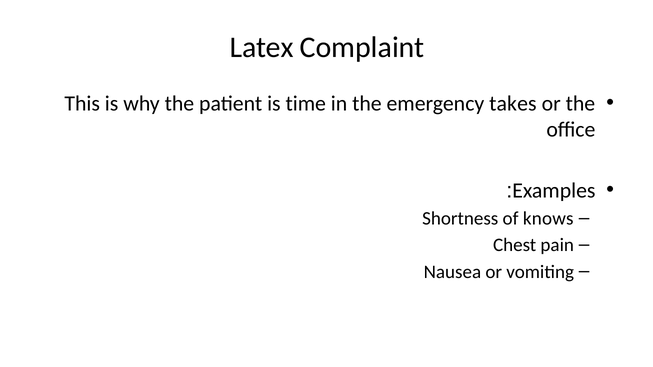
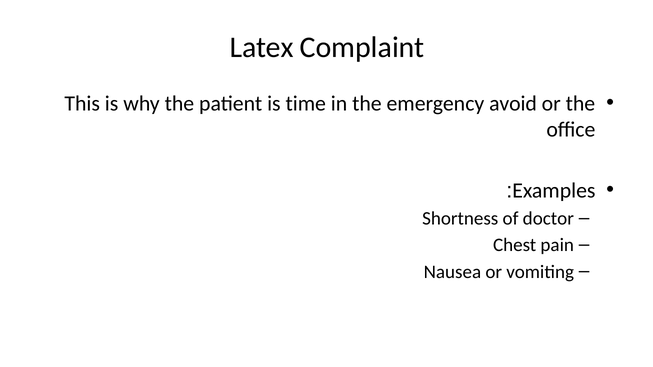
takes: takes -> avoid (513, 104)
knows: knows -> doctor (548, 219)
